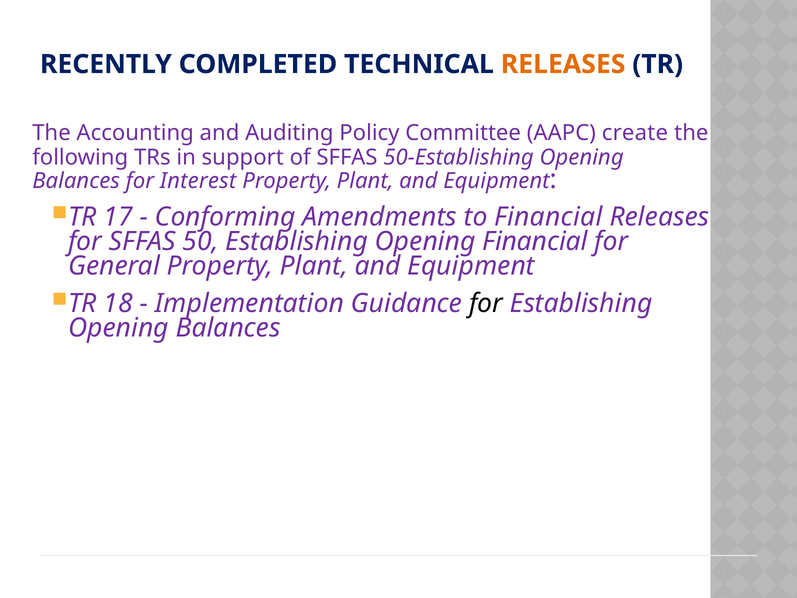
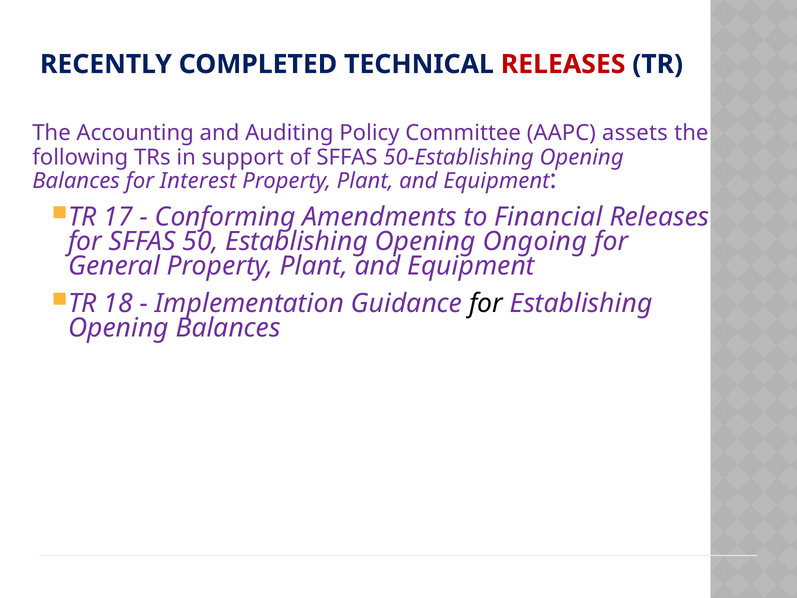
RELEASES colour: orange -> red (563, 64)
create: create -> assets (635, 133)
Opening Financial: Financial -> Ongoing (535, 241)
